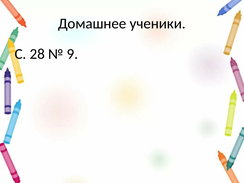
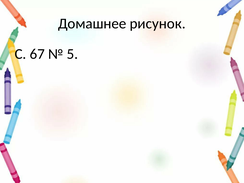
ученики: ученики -> рисунок (158, 24)
28: 28 -> 67 (37, 54)
9: 9 -> 5 (72, 54)
